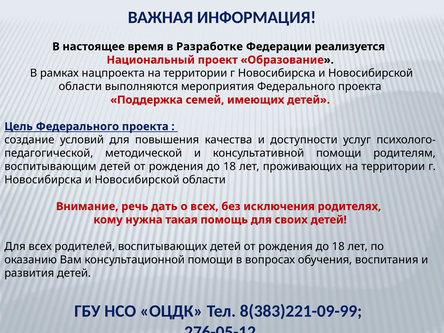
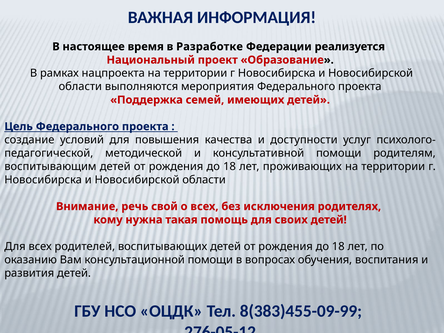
дать: дать -> свой (165, 206)
8(383)221-09-99: 8(383)221-09-99 -> 8(383)455-09-99 (301, 311)
